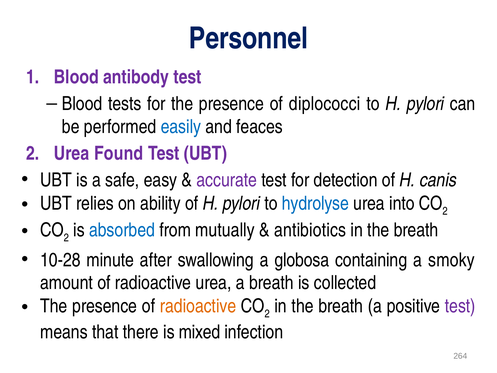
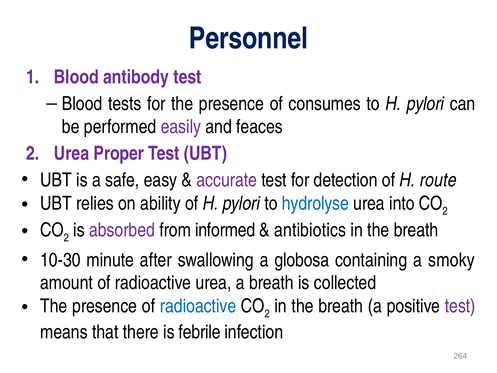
diplococci: diplococci -> consumes (325, 104)
easily colour: blue -> purple (181, 127)
Found: Found -> Proper (119, 153)
canis: canis -> route (438, 180)
absorbed colour: blue -> purple (122, 230)
mutually: mutually -> informed (225, 230)
10-28: 10-28 -> 10-30 (60, 260)
radioactive colour: orange -> blue (198, 306)
mixed: mixed -> febrile (200, 332)
